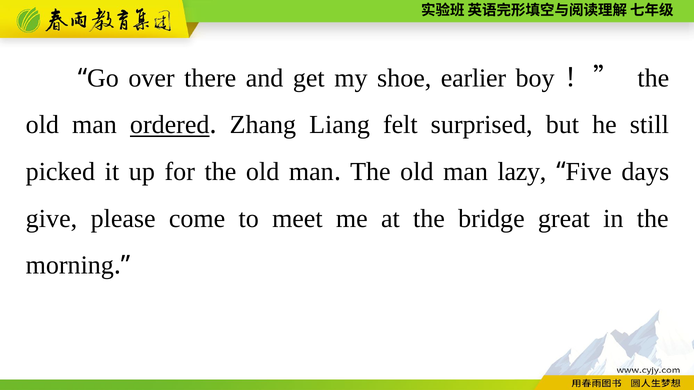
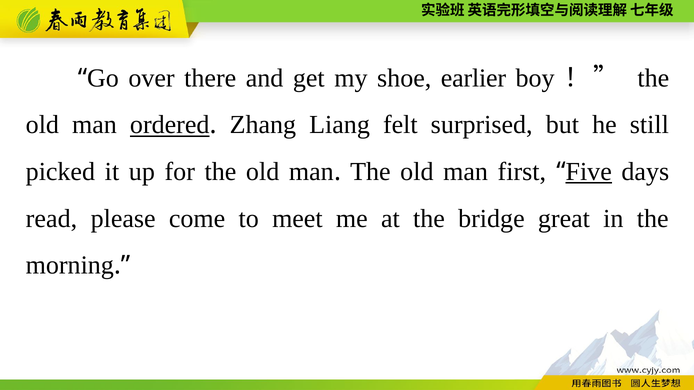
lazy: lazy -> first (522, 172)
Five underline: none -> present (589, 172)
give: give -> read (51, 219)
